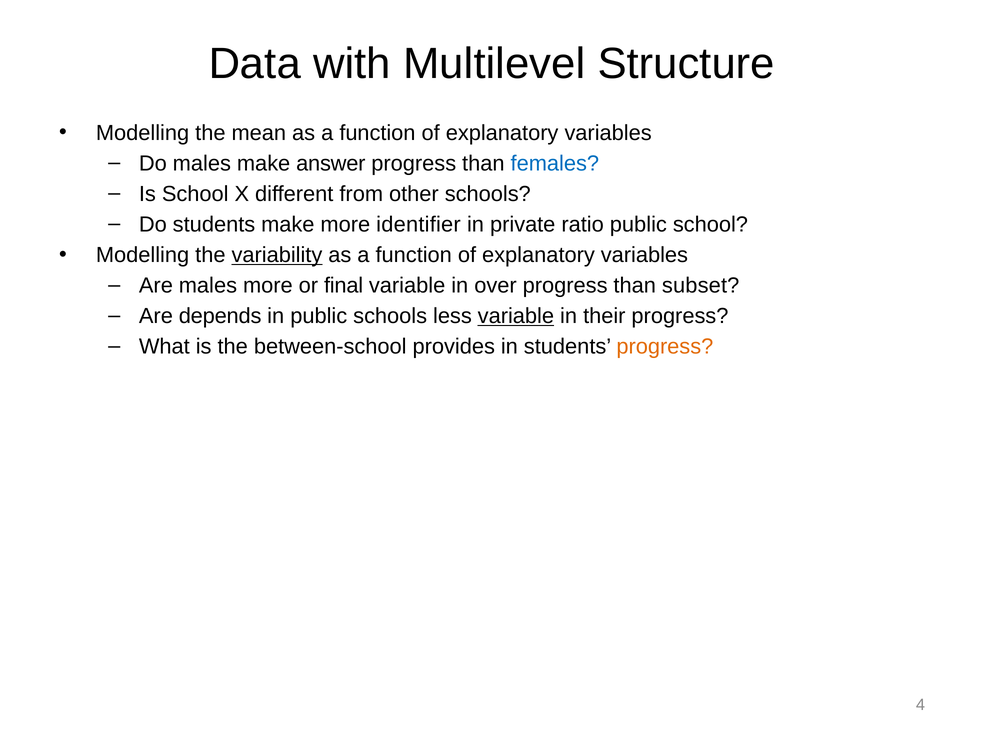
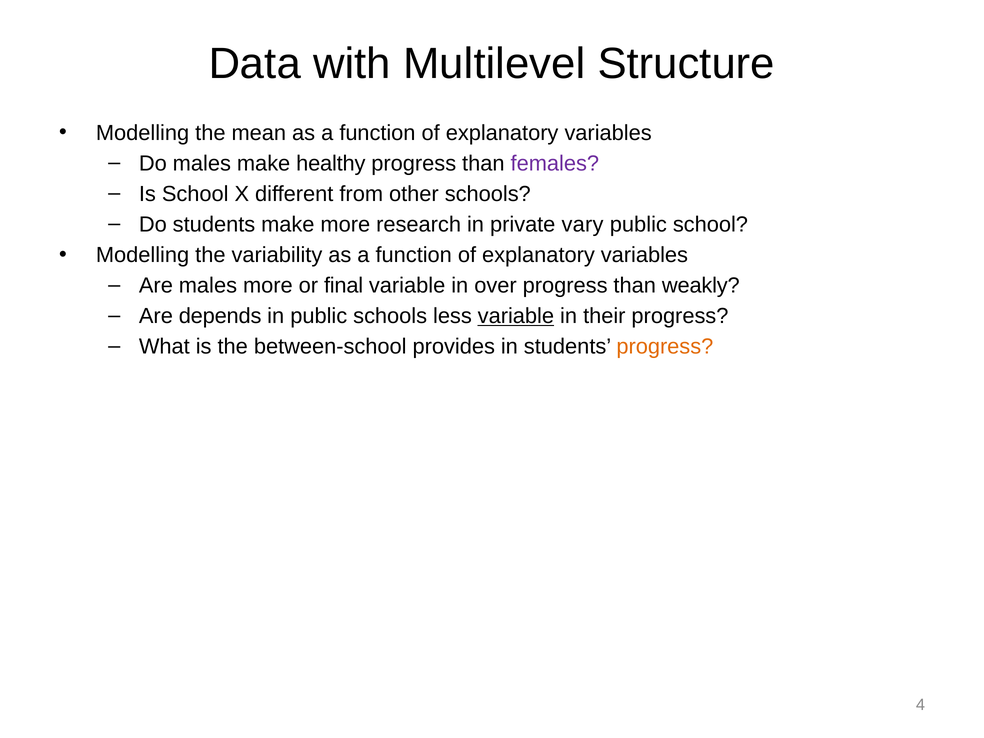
answer: answer -> healthy (331, 163)
females colour: blue -> purple (555, 163)
identifier: identifier -> research (419, 224)
ratio: ratio -> vary (582, 224)
variability underline: present -> none (277, 255)
subset: subset -> weakly (701, 286)
